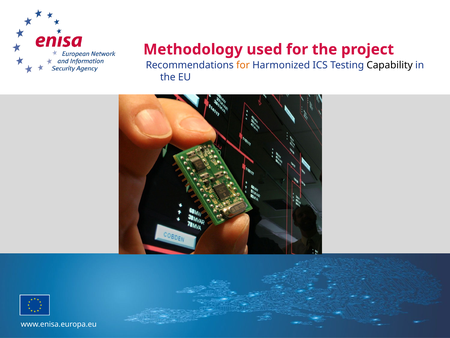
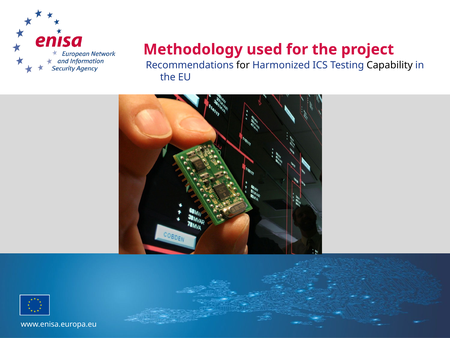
for colour: orange -> black (243, 65)
